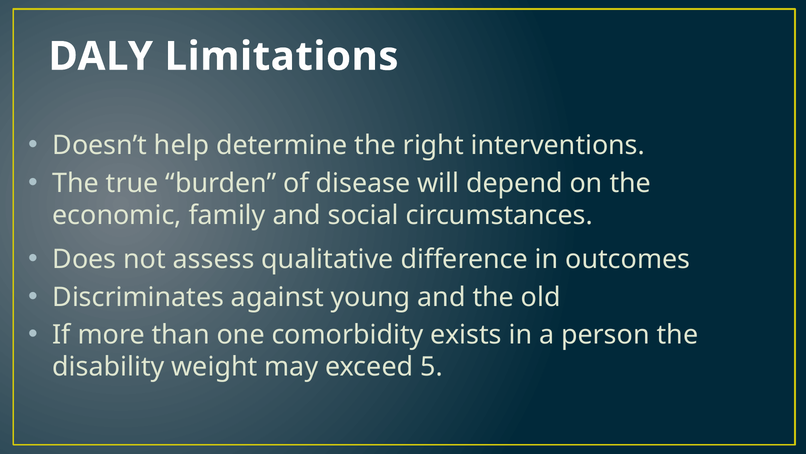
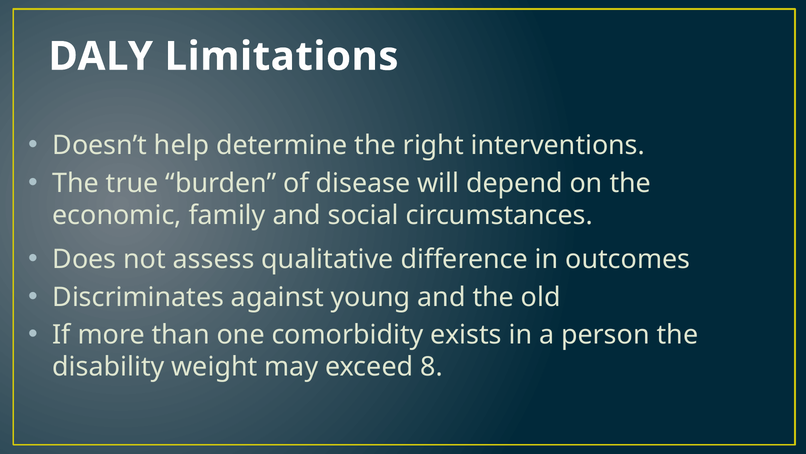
5: 5 -> 8 (431, 367)
